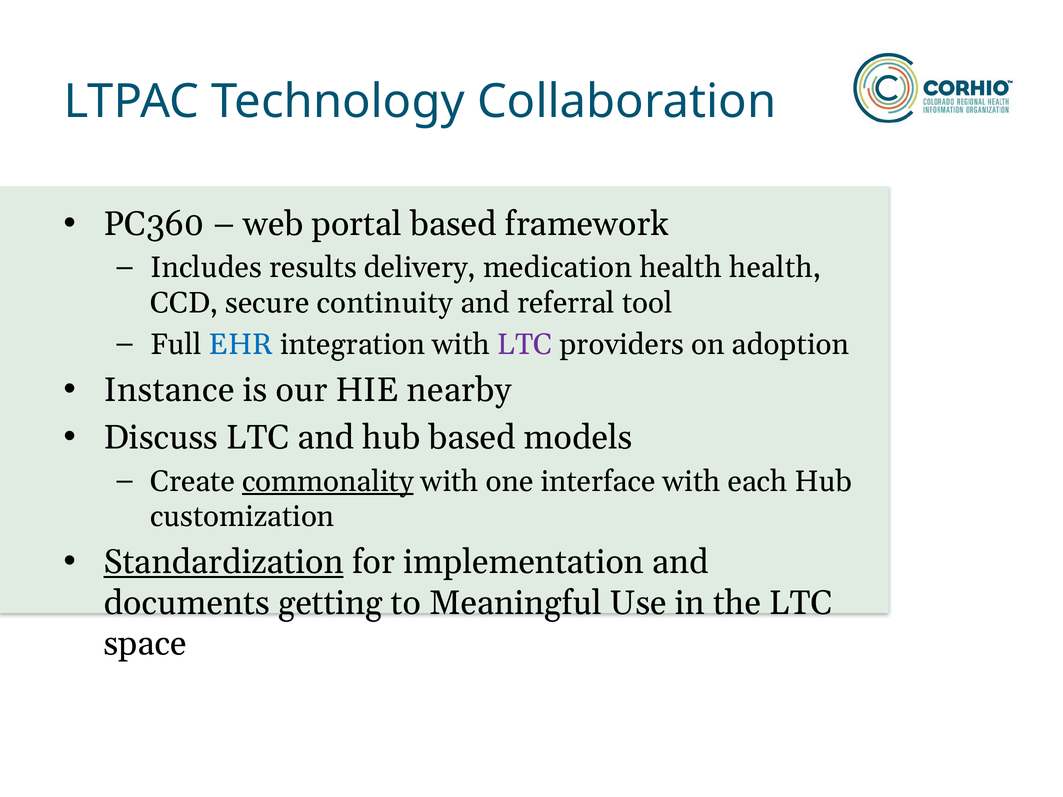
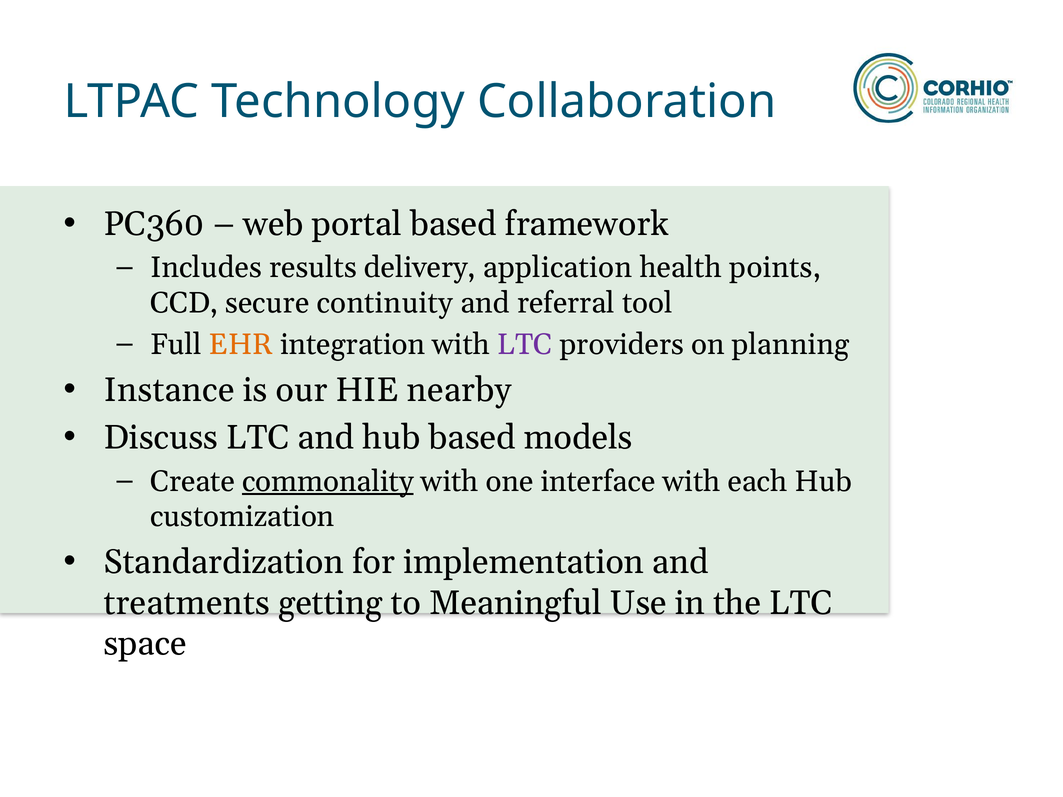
medication: medication -> application (558, 268)
health health: health -> points (775, 268)
EHR colour: blue -> orange (241, 345)
adoption: adoption -> planning (790, 345)
Standardization underline: present -> none (224, 562)
documents: documents -> treatments (187, 603)
